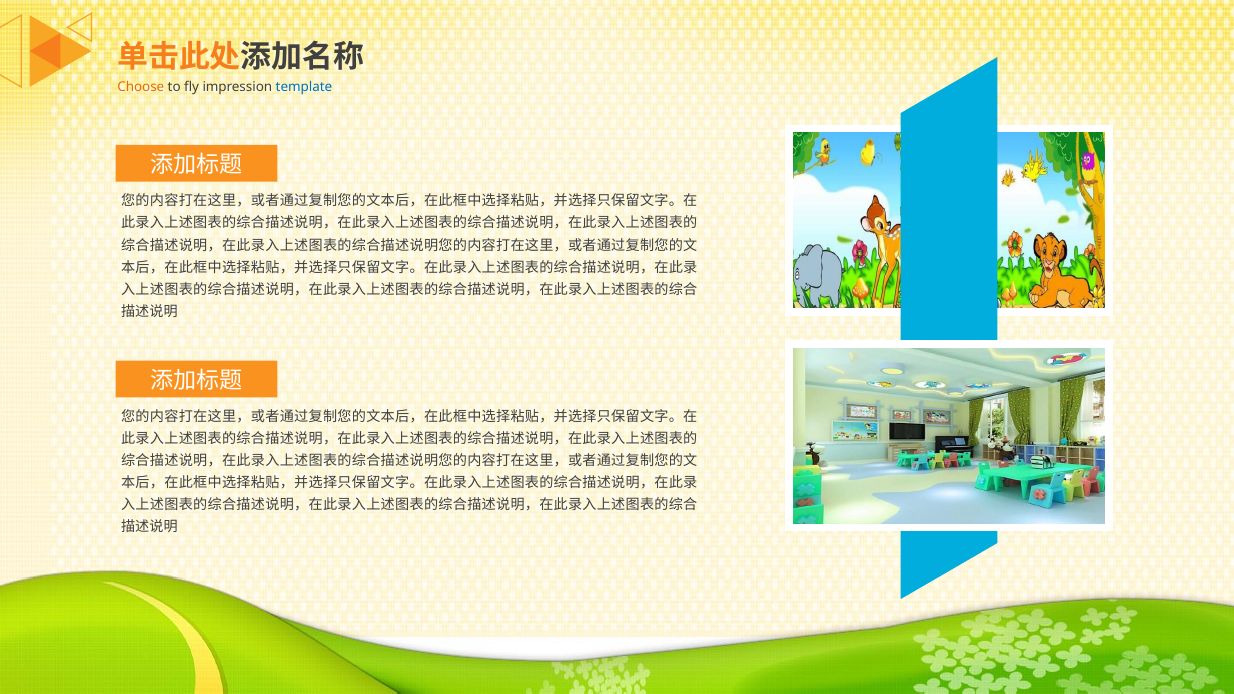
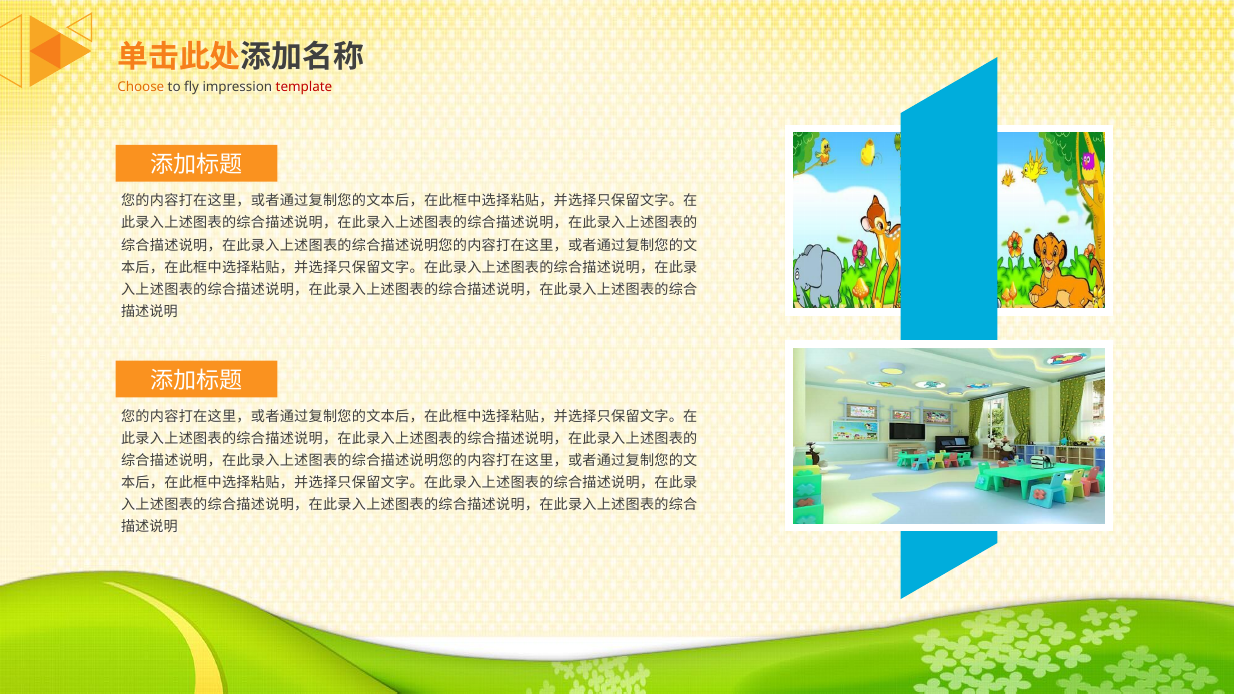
template colour: blue -> red (304, 87)
